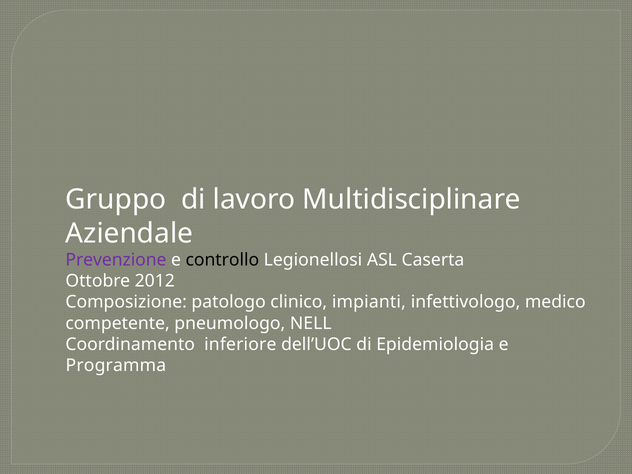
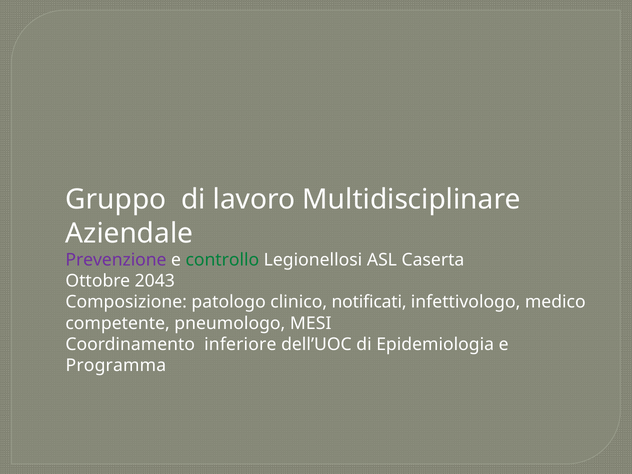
controllo colour: black -> green (222, 260)
2012: 2012 -> 2043 (155, 281)
impianti: impianti -> notificati (369, 302)
NELL: NELL -> MESI (311, 323)
